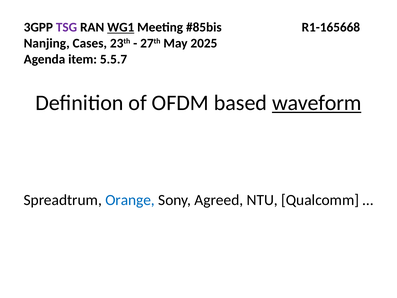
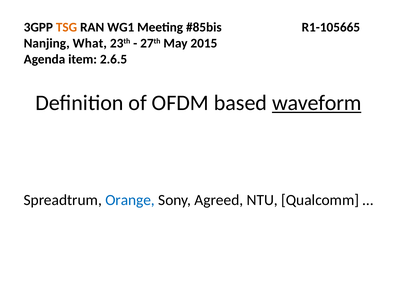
TSG colour: purple -> orange (66, 27)
WG1 underline: present -> none (121, 27)
R1-165668: R1-165668 -> R1-105665 (331, 27)
Cases: Cases -> What (90, 43)
2025: 2025 -> 2015 (204, 43)
5.5.7: 5.5.7 -> 2.6.5 (114, 59)
